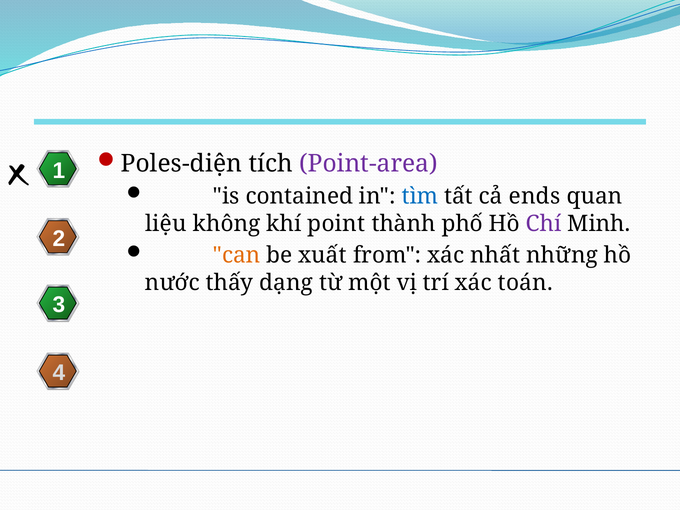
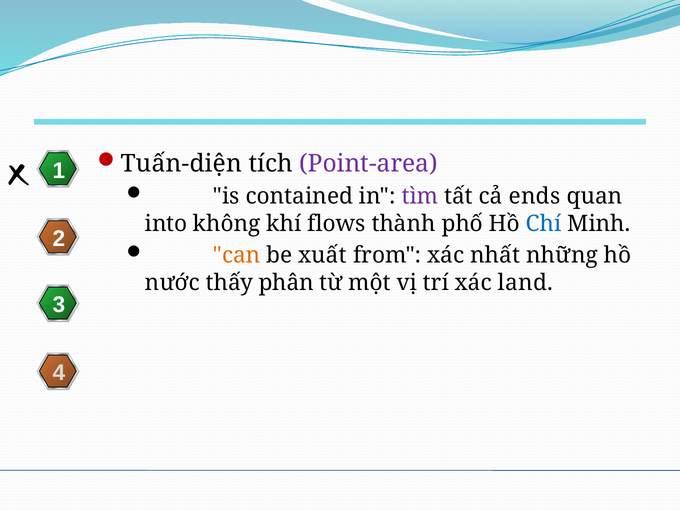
Poles-diện: Poles-diện -> Tuấn-diện (181, 164)
tìm colour: blue -> purple (420, 196)
liệu: liệu -> into (166, 224)
point: point -> flows (336, 224)
Chí colour: purple -> blue (544, 224)
dạng: dạng -> phân (286, 283)
toán: toán -> land (525, 283)
